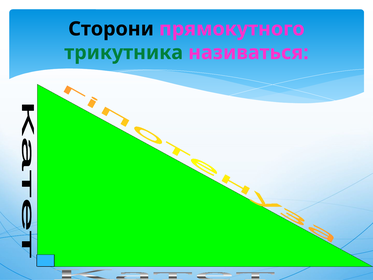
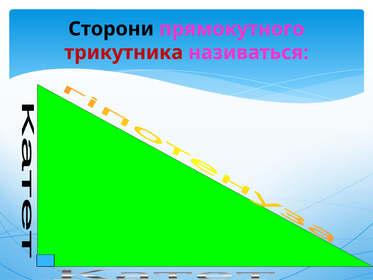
трикутника colour: green -> red (124, 53)
